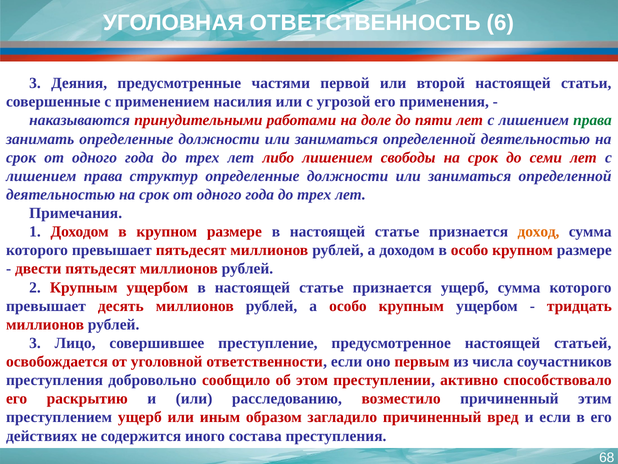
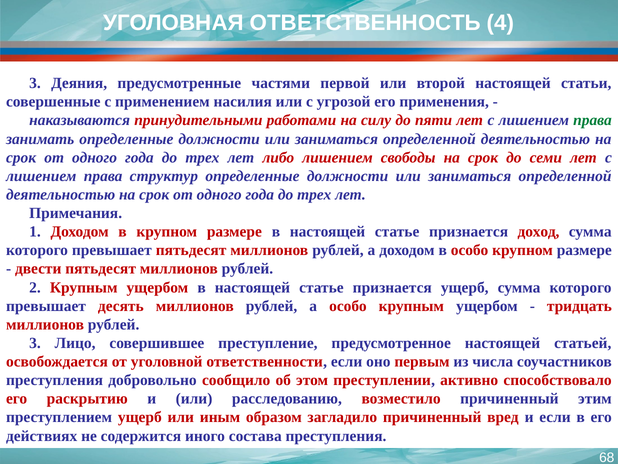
6: 6 -> 4 (501, 23)
доле: доле -> силу (376, 120)
доход colour: orange -> red (539, 231)
